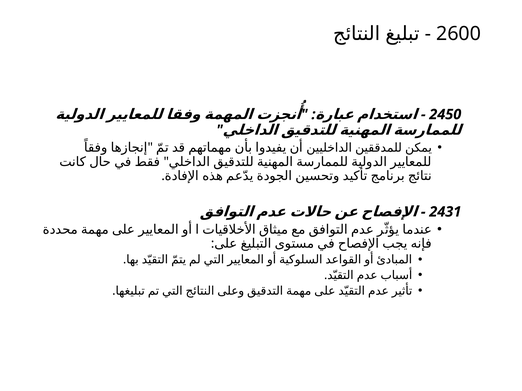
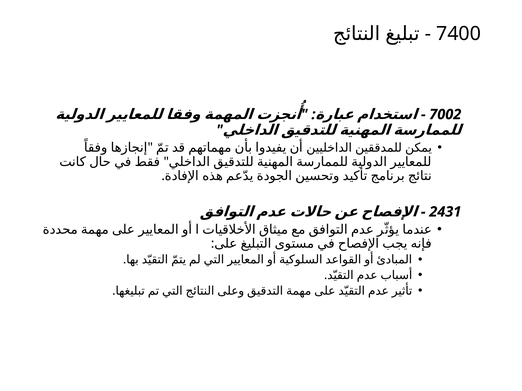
2600: 2600 -> 7400 (459, 34)
2450: 2450 -> 7002 (445, 115)
